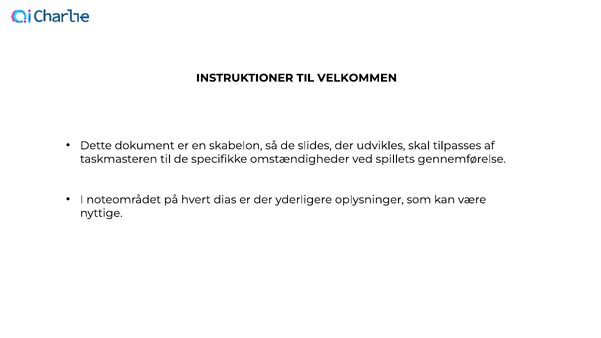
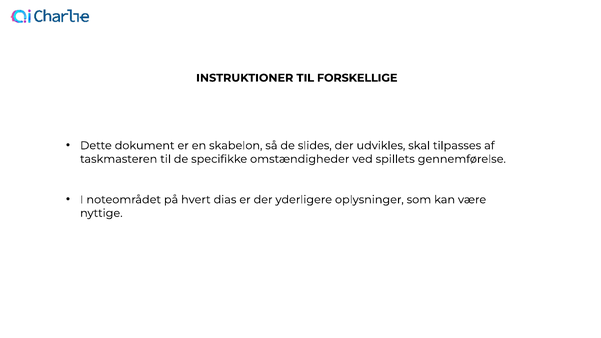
VELKOMMEN: VELKOMMEN -> FORSKELLIGE (357, 78)
